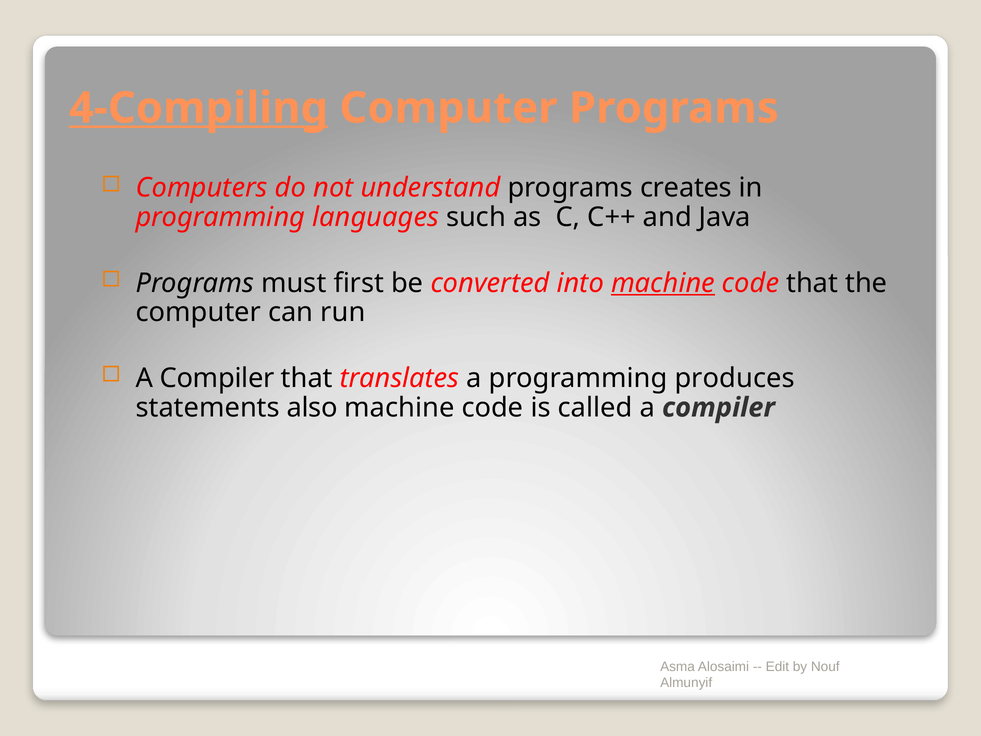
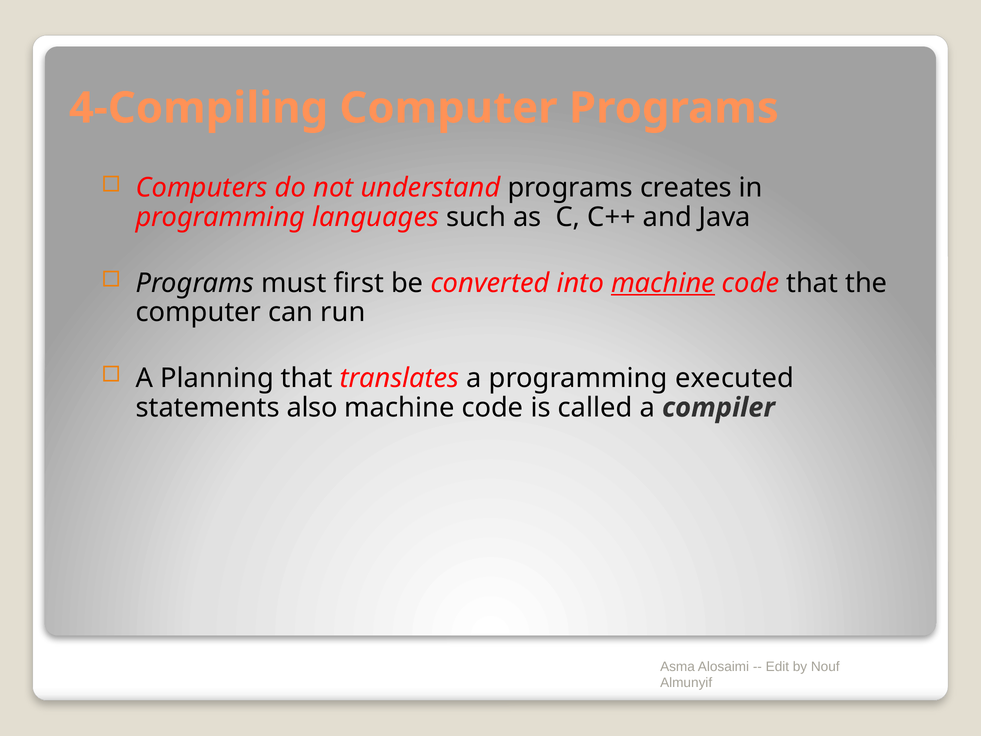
4-Compiling underline: present -> none (199, 108)
Compiler: Compiler -> Planning (217, 378)
produces: produces -> executed (735, 378)
